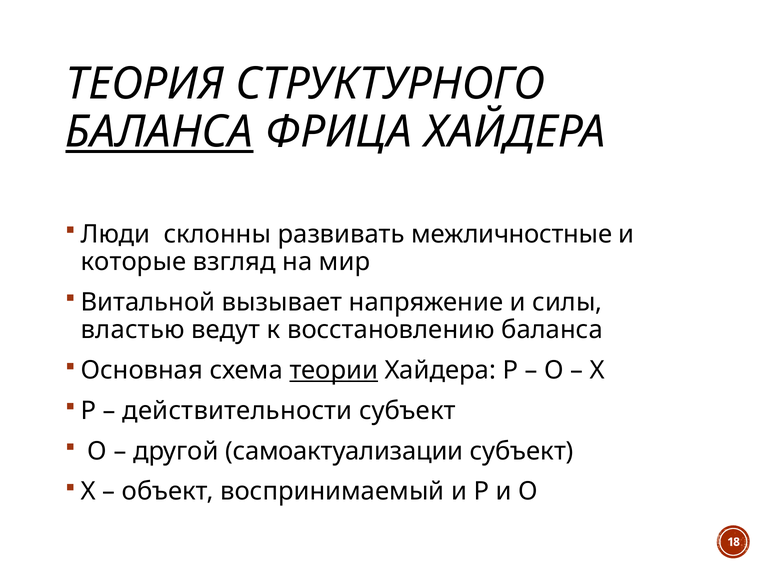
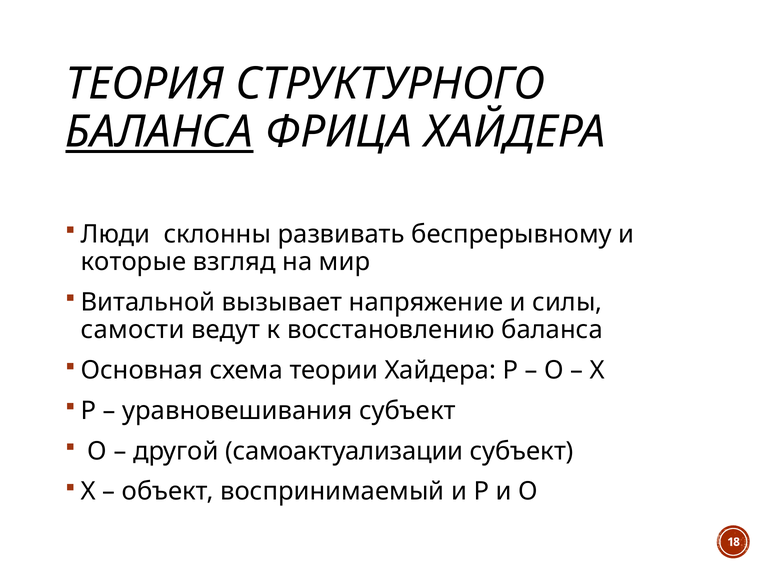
межличностные: межличностные -> беспрерывному (512, 234)
властью: властью -> самости (133, 330)
теории underline: present -> none (334, 371)
действительности: действительности -> уравновешивания (238, 411)
